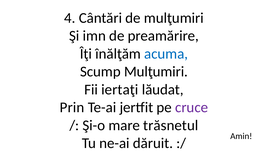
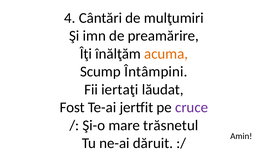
acuma colour: blue -> orange (166, 54)
Scump Mulţumiri: Mulţumiri -> Întâmpini (156, 72)
Prin: Prin -> Fost (72, 107)
